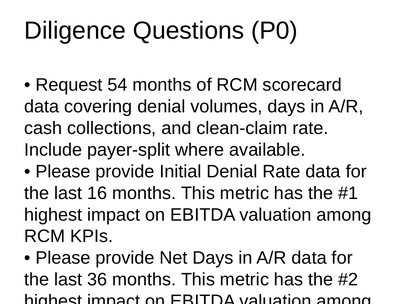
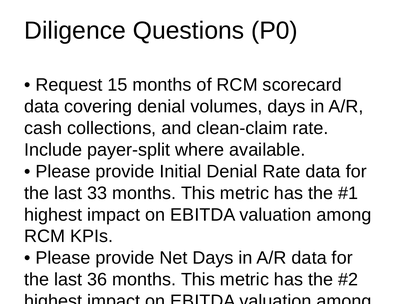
54: 54 -> 15 (118, 85)
16: 16 -> 33 (97, 193)
